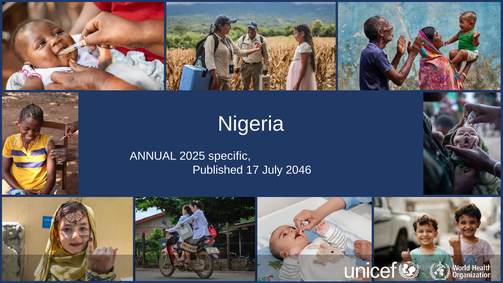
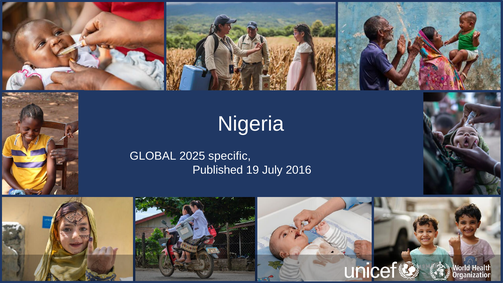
ANNUAL: ANNUAL -> GLOBAL (153, 156)
17: 17 -> 19 (253, 170)
2046: 2046 -> 2016 (299, 170)
